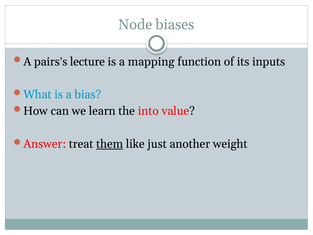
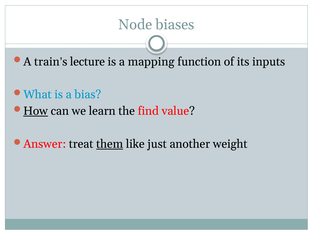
pairs: pairs -> train (47, 62)
How underline: none -> present (36, 111)
into: into -> find (148, 111)
